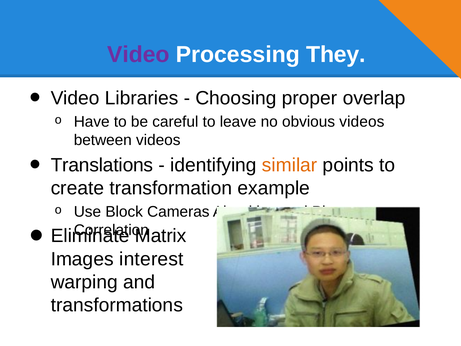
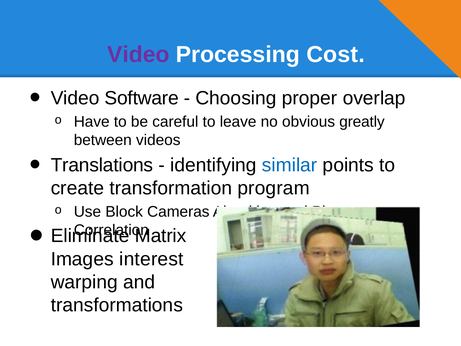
They: They -> Cost (336, 55)
Libraries: Libraries -> Software (142, 98)
obvious videos: videos -> greatly (362, 122)
similar colour: orange -> blue (290, 165)
example: example -> program (274, 188)
